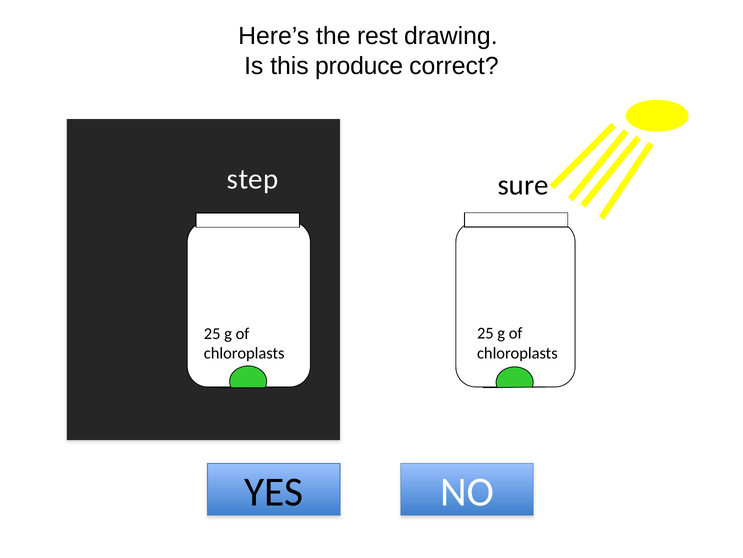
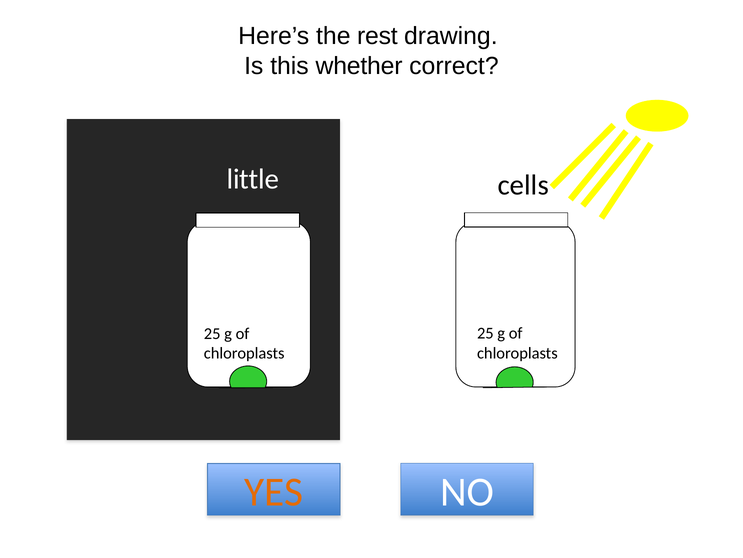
produce: produce -> whether (359, 66)
step: step -> little (253, 179)
sure: sure -> cells (523, 185)
YES colour: black -> orange (274, 492)
